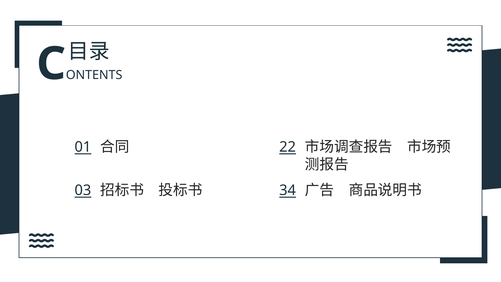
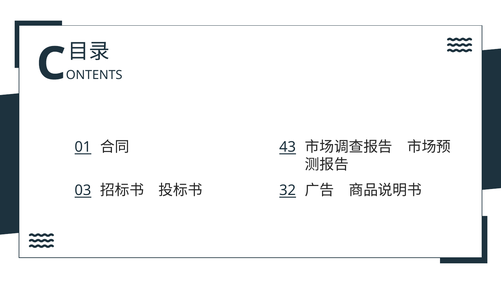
22: 22 -> 43 (288, 147)
34: 34 -> 32 (288, 190)
